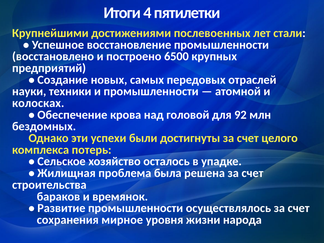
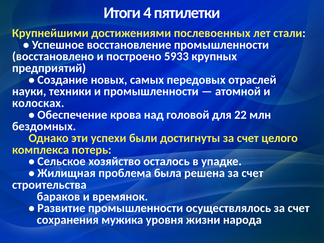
6500: 6500 -> 5933 (176, 56)
92: 92 -> 22 (240, 115)
мирное: мирное -> мужика (122, 220)
